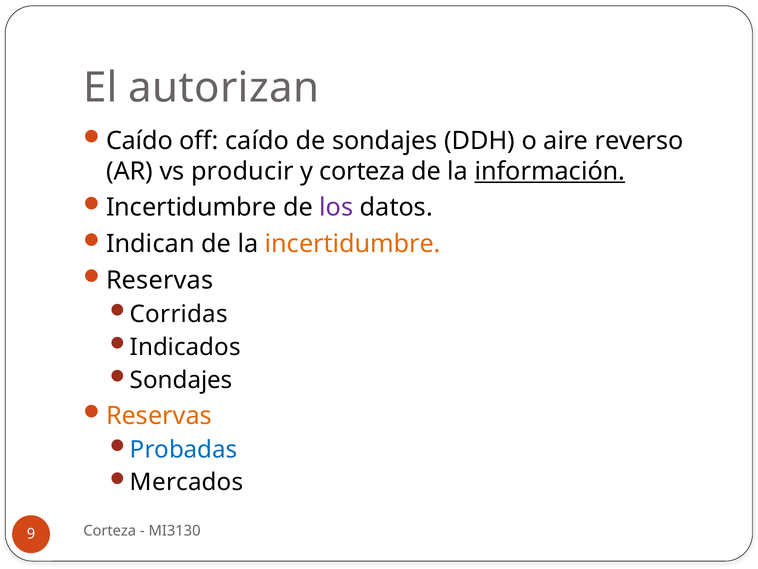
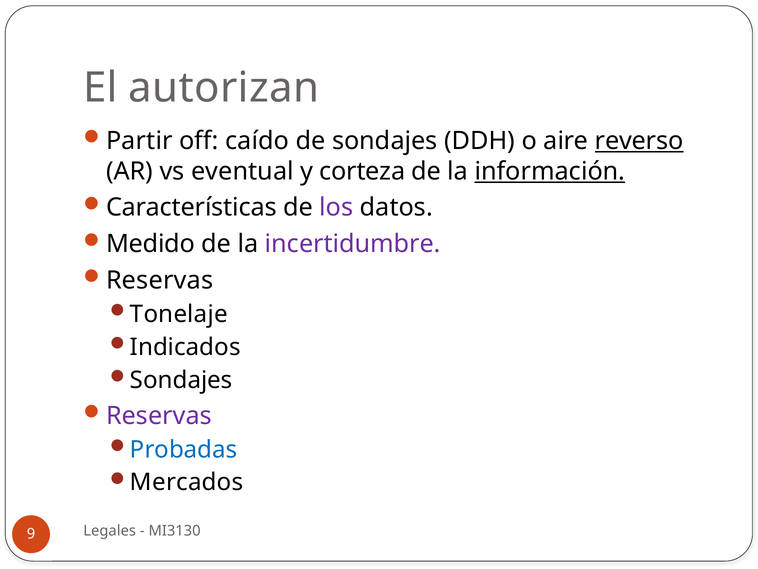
Caído: Caído -> Partir (139, 141)
reverso underline: none -> present (639, 141)
producir: producir -> eventual (242, 171)
Incertidumbre: Incertidumbre -> Características (191, 207)
Indican: Indican -> Medido (150, 244)
incertidumbre colour: orange -> purple (353, 244)
Corridas: Corridas -> Tonelaje (179, 314)
Reservas colour: orange -> purple (159, 416)
Corteza: Corteza -> Legales (110, 530)
